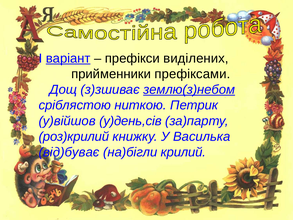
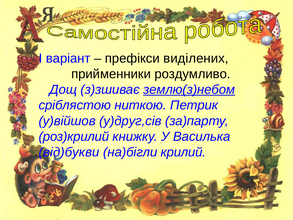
варіант underline: present -> none (68, 58)
префіксами: префіксами -> роздумливо (192, 74)
у)день,сів: у)день,сів -> у)друг,сів (130, 121)
від)буває: від)буває -> від)букви (69, 152)
